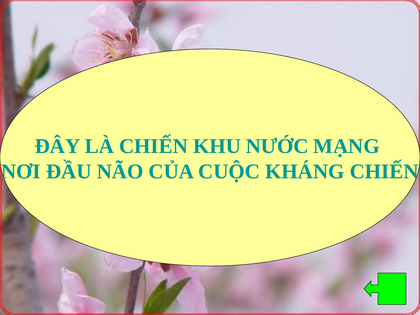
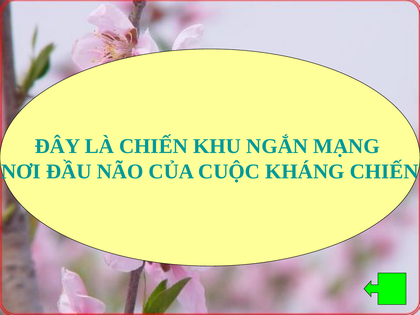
NƯỚC: NƯỚC -> NGẮN (277, 146)
